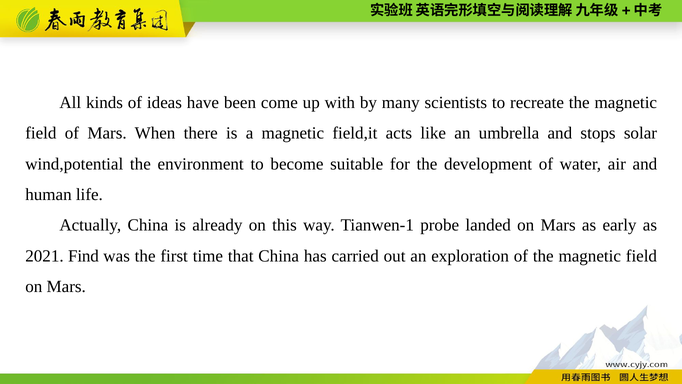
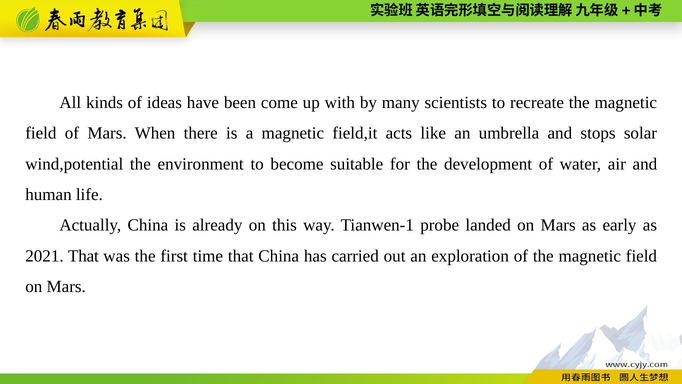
2021 Find: Find -> That (83, 256)
